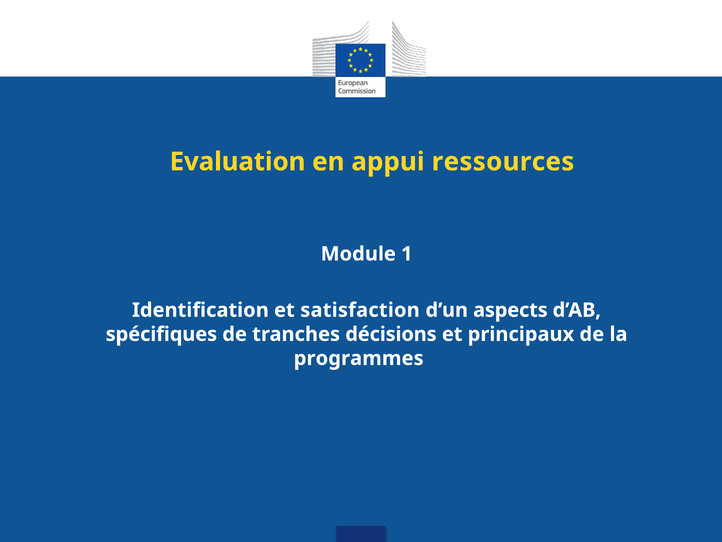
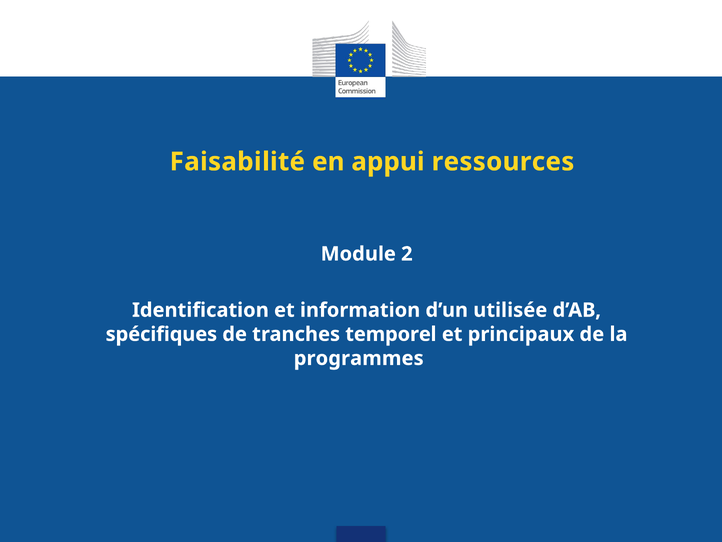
Evaluation: Evaluation -> Faisabilité (237, 162)
1: 1 -> 2 (407, 254)
satisfaction: satisfaction -> information (360, 310)
aspects: aspects -> utilisée (510, 310)
décisions: décisions -> temporel (391, 334)
